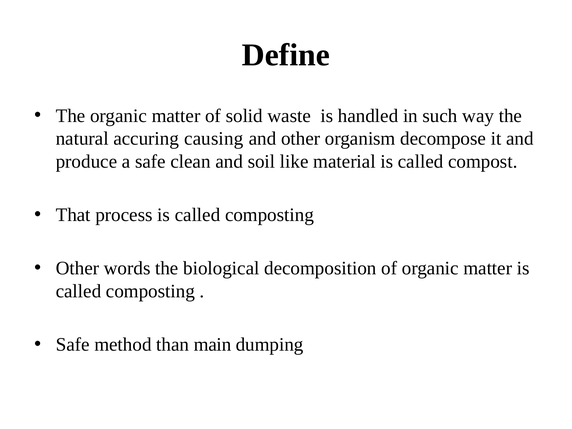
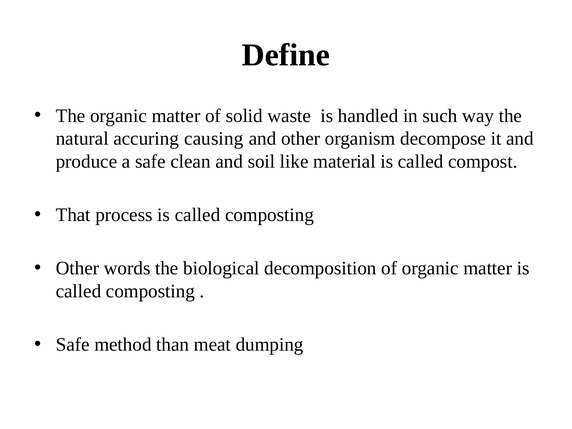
main: main -> meat (212, 344)
